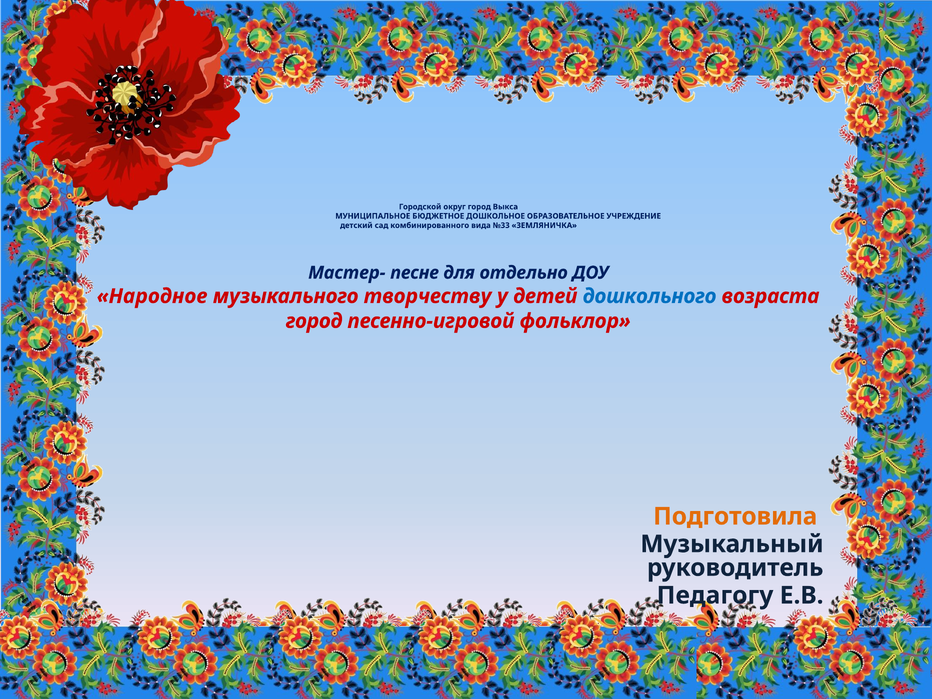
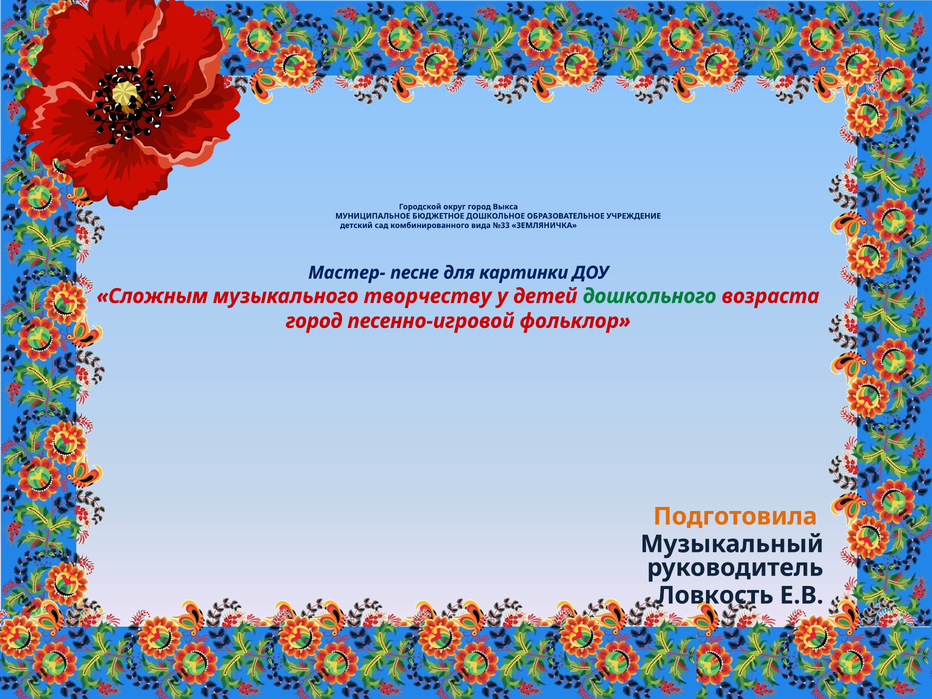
отдельно: отдельно -> картинки (524, 273)
Народное: Народное -> Сложным (152, 296)
дошкольного colour: blue -> green (650, 296)
Педагогу: Педагогу -> Ловкость (715, 595)
